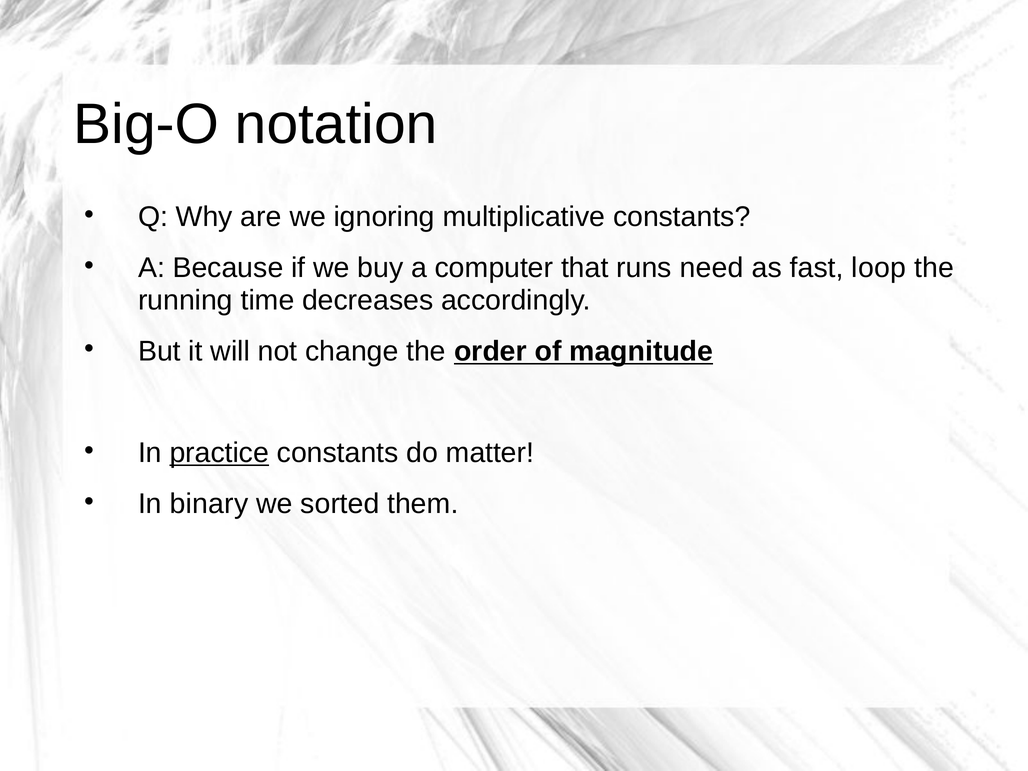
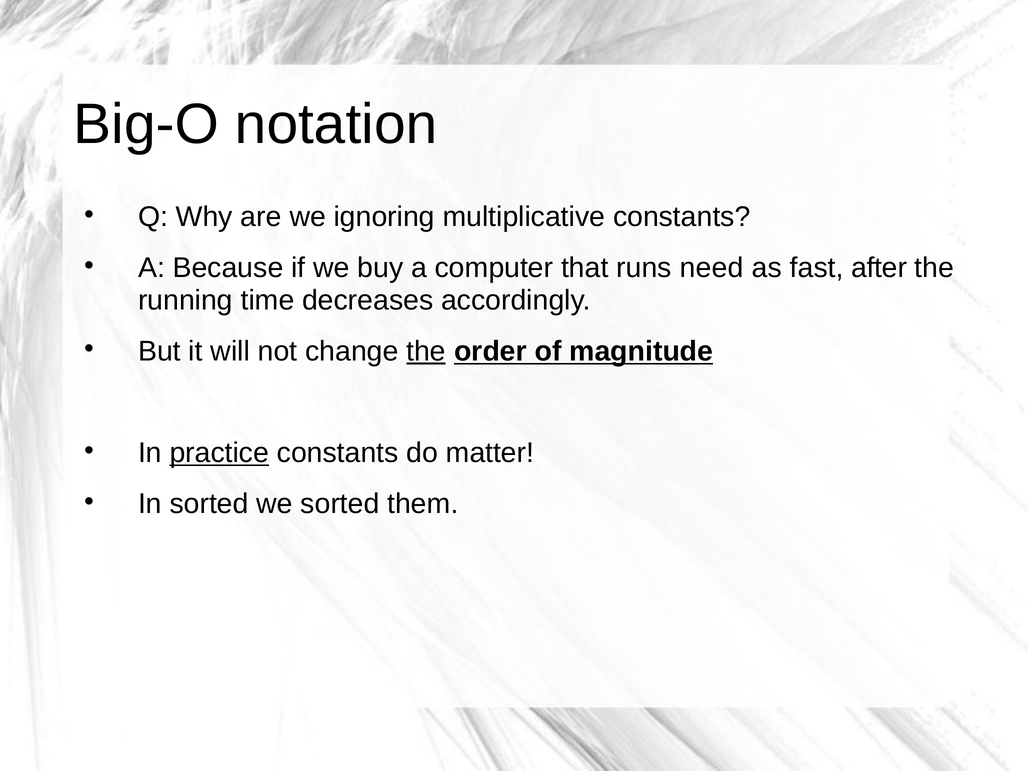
loop: loop -> after (879, 268)
the underline: none -> present (426, 351)
In binary: binary -> sorted (209, 504)
